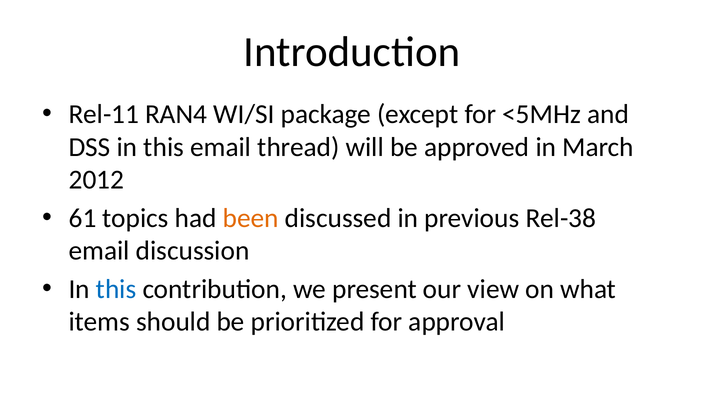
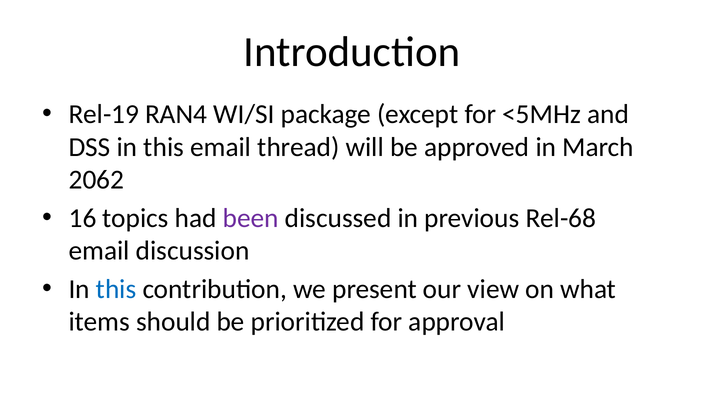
Rel-11: Rel-11 -> Rel-19 (104, 114)
2012: 2012 -> 2062 (96, 180)
61: 61 -> 16 (83, 218)
been colour: orange -> purple (251, 218)
Rel-38: Rel-38 -> Rel-68 (561, 218)
